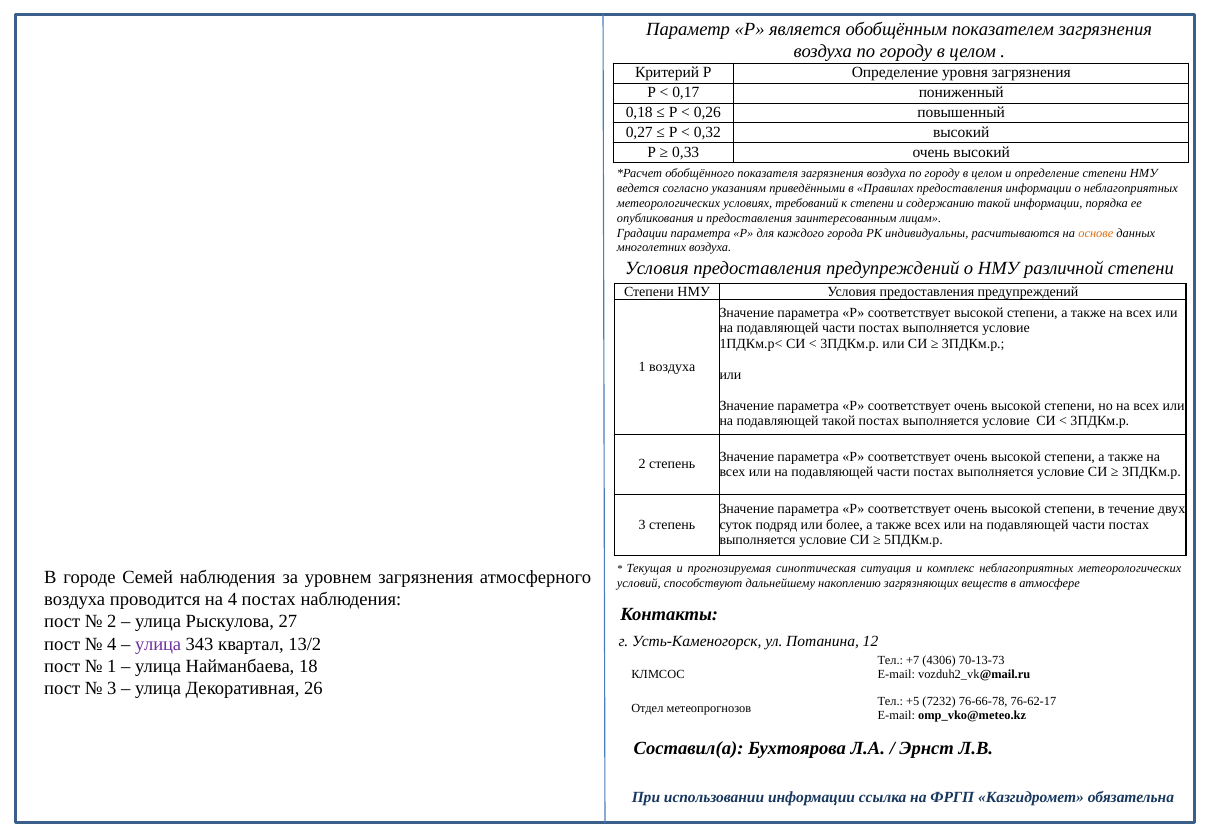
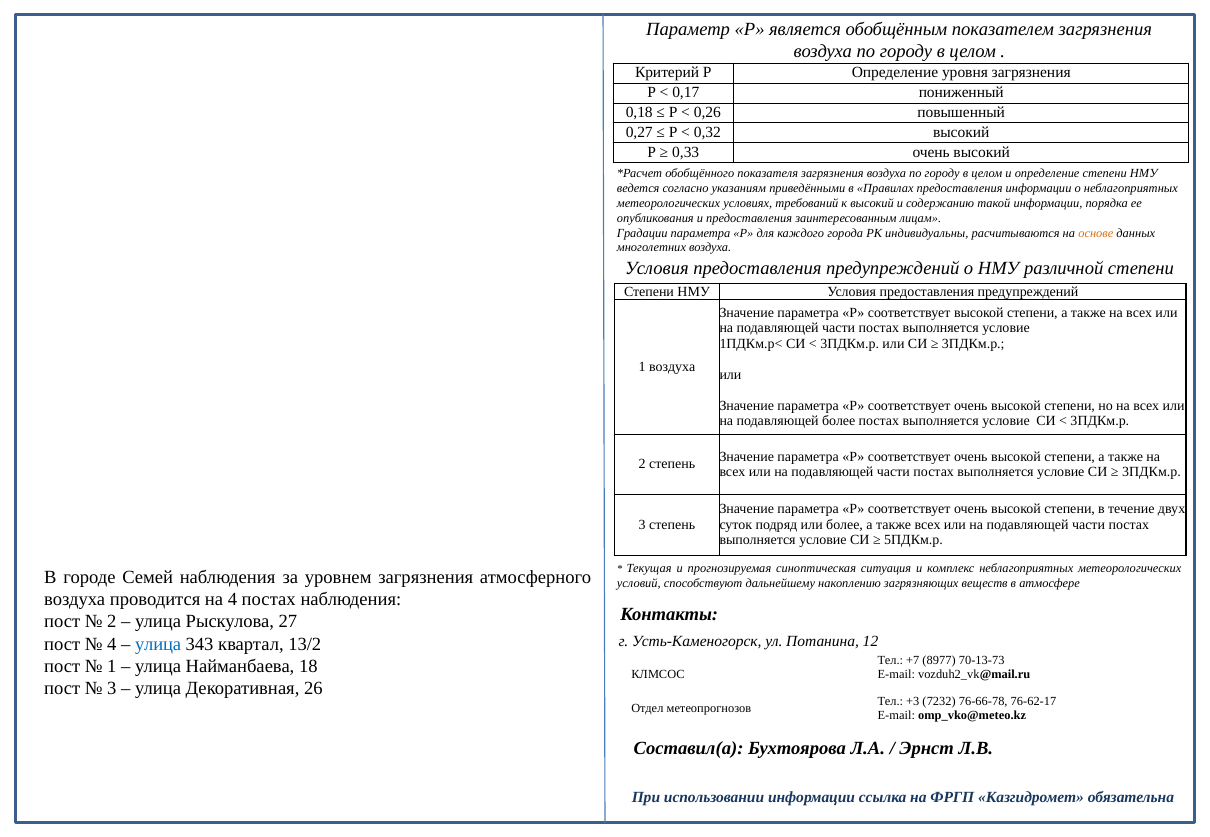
к степени: степени -> высокий (872, 204)
подавляющей такой: такой -> более (839, 421)
улица colour: purple -> blue (158, 645)
4306: 4306 -> 8977 (939, 661)
+5: +5 -> +3 (913, 702)
